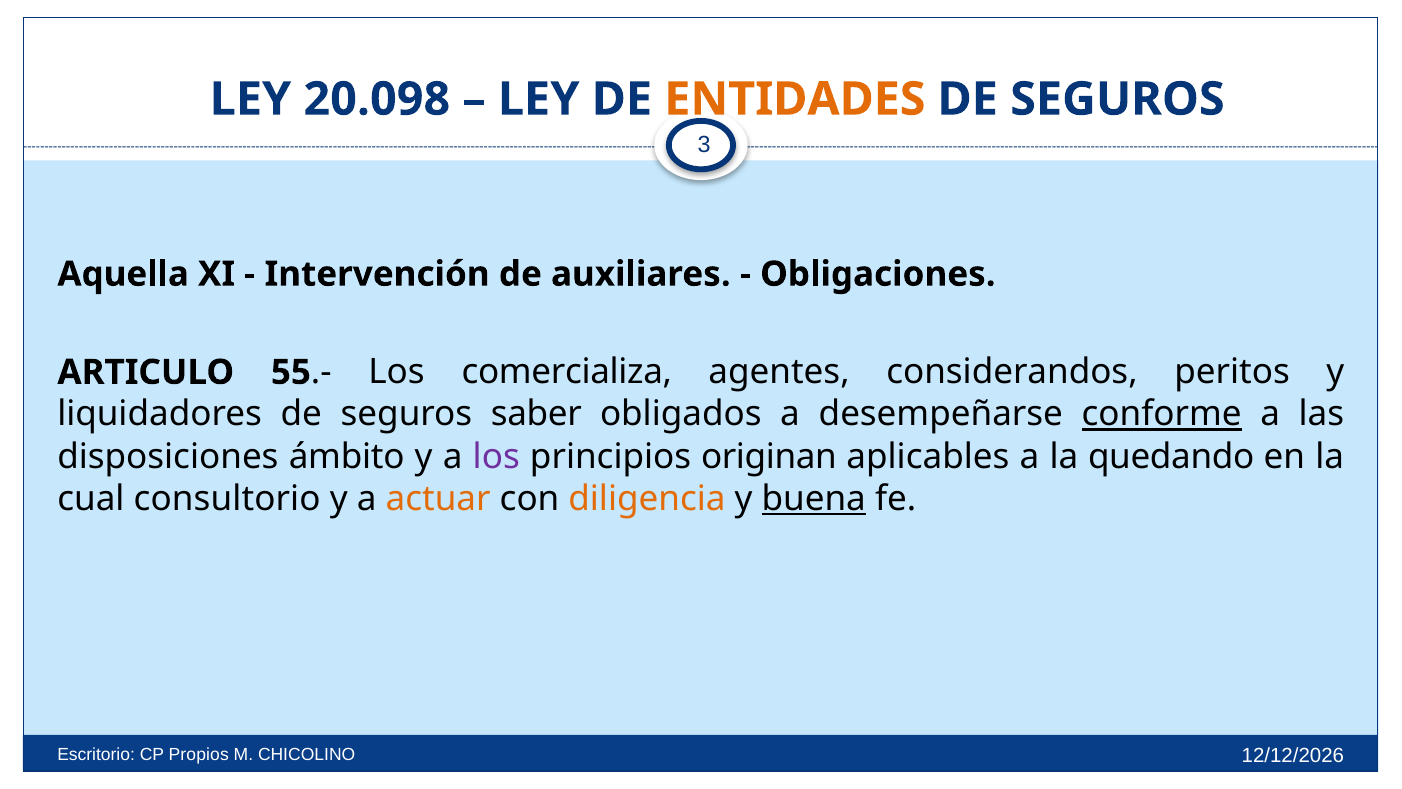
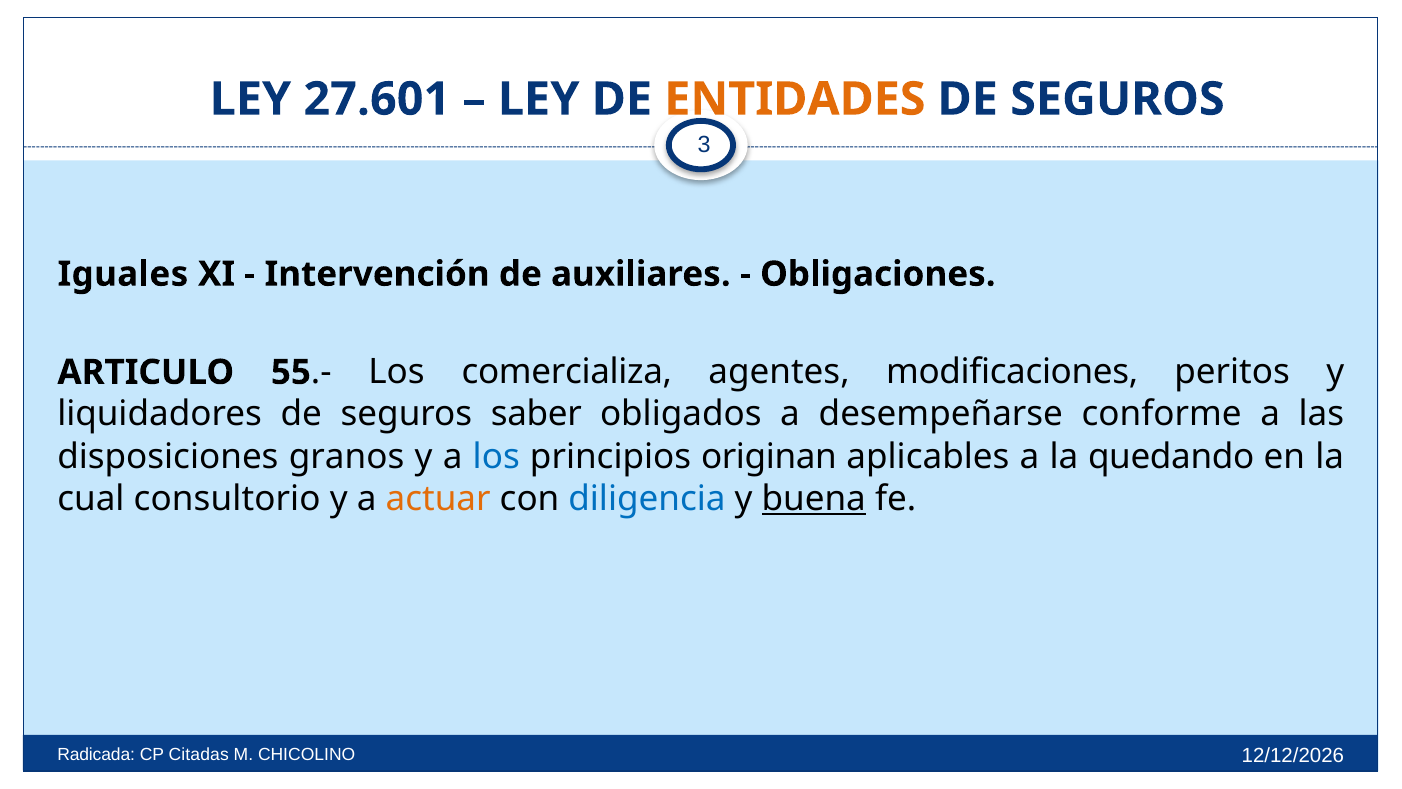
20.098: 20.098 -> 27.601 (377, 99)
Aquella: Aquella -> Iguales (123, 274)
considerandos: considerandos -> modificaciones (1012, 372)
conforme underline: present -> none (1162, 414)
ámbito: ámbito -> granos (347, 456)
los colour: purple -> blue (496, 456)
diligencia colour: orange -> blue (647, 498)
Escritorio: Escritorio -> Radicada (96, 754)
Propios: Propios -> Citadas (199, 754)
